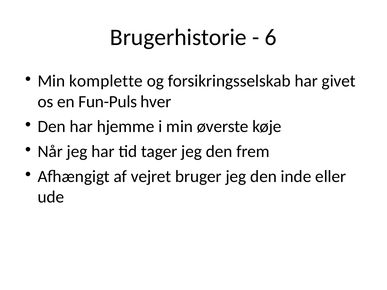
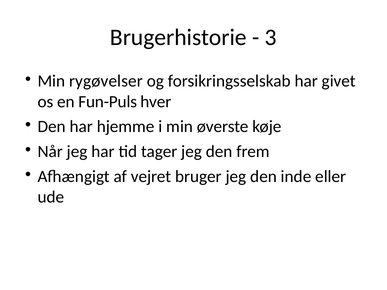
6: 6 -> 3 (271, 37)
komplette: komplette -> rygøvelser (106, 81)
